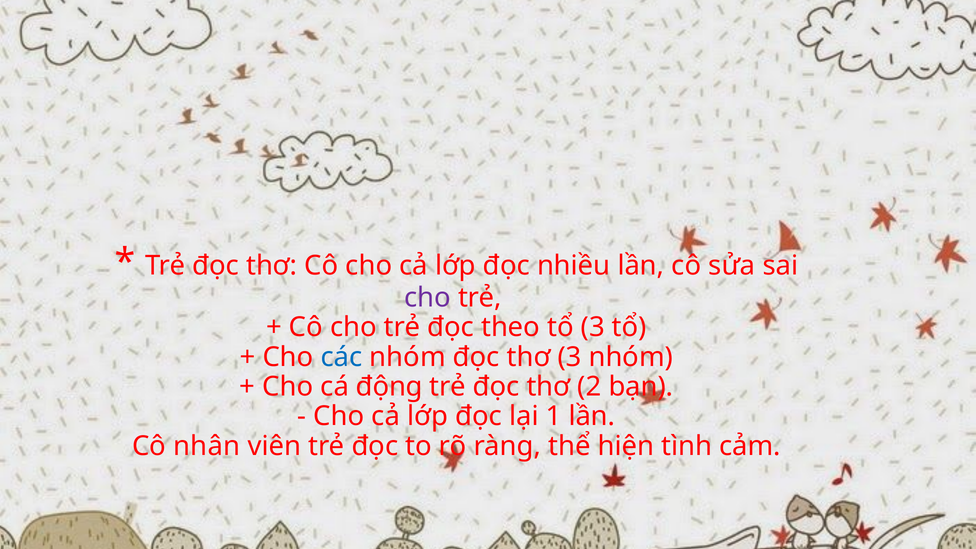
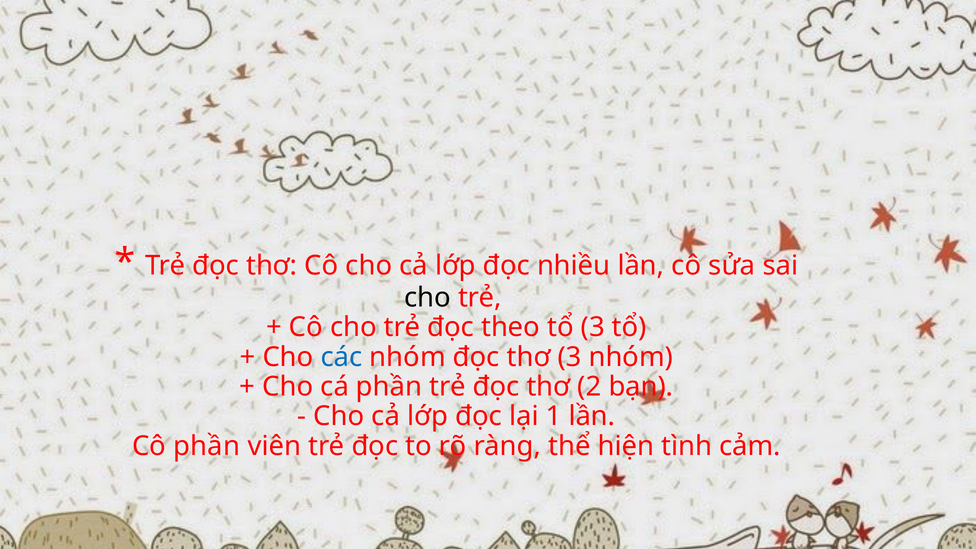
cho colour: purple -> black (428, 298)
cá động: động -> phần (389, 387)
Cô nhân: nhân -> phần (207, 446)
